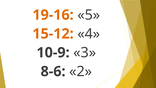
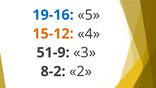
19-16 colour: orange -> blue (53, 15)
10-9: 10-9 -> 51-9 (53, 52)
8-6: 8-6 -> 8-2 (53, 71)
